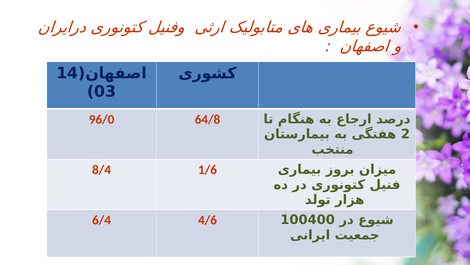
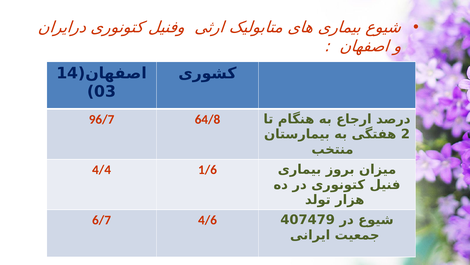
96/0: 96/0 -> 96/7 (102, 119)
8/4: 8/4 -> 4/4 (102, 169)
100400: 100400 -> 407479 (308, 219)
6/4: 6/4 -> 6/7 (102, 220)
